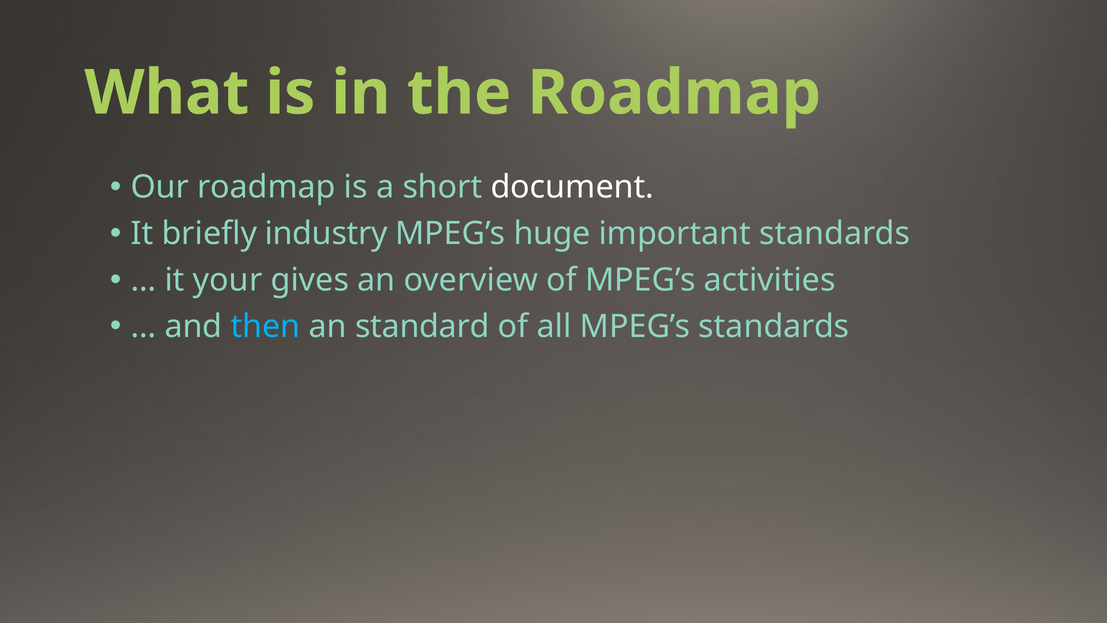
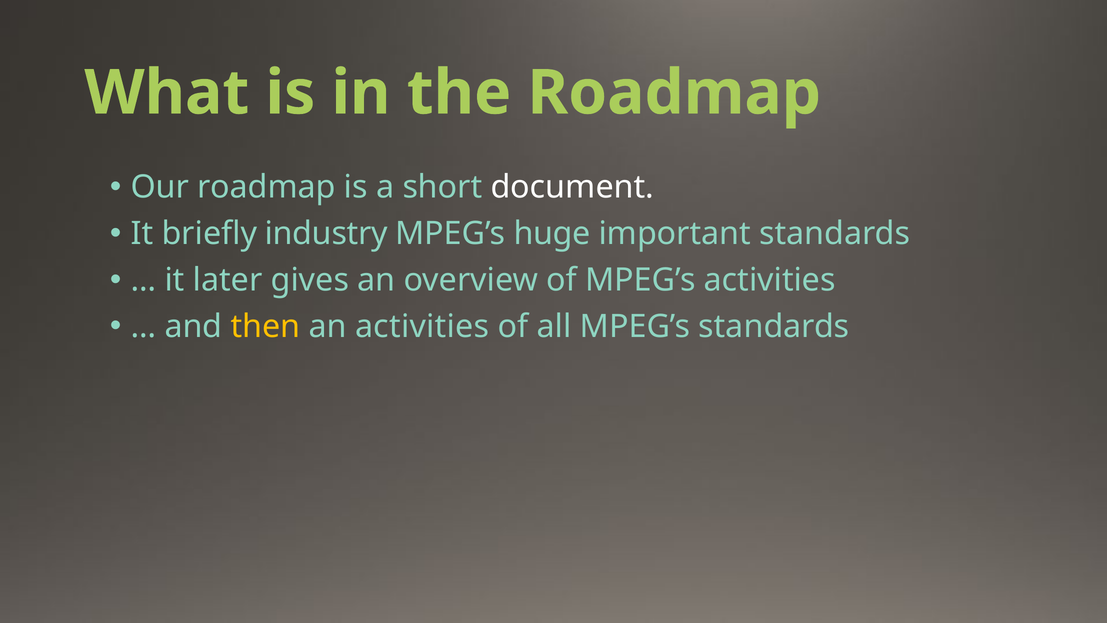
your: your -> later (228, 280)
then colour: light blue -> yellow (266, 326)
an standard: standard -> activities (422, 326)
